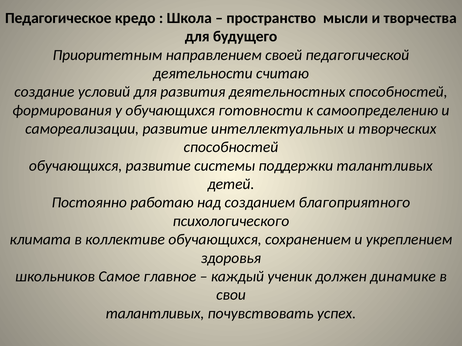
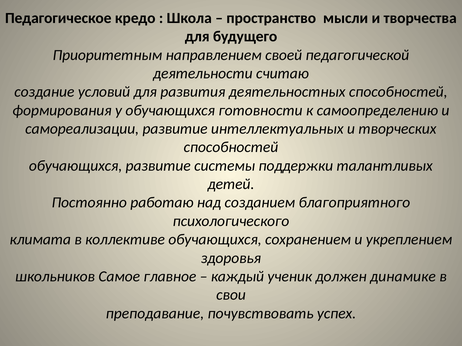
талантливых: талантливых -> преподавание (155, 314)
